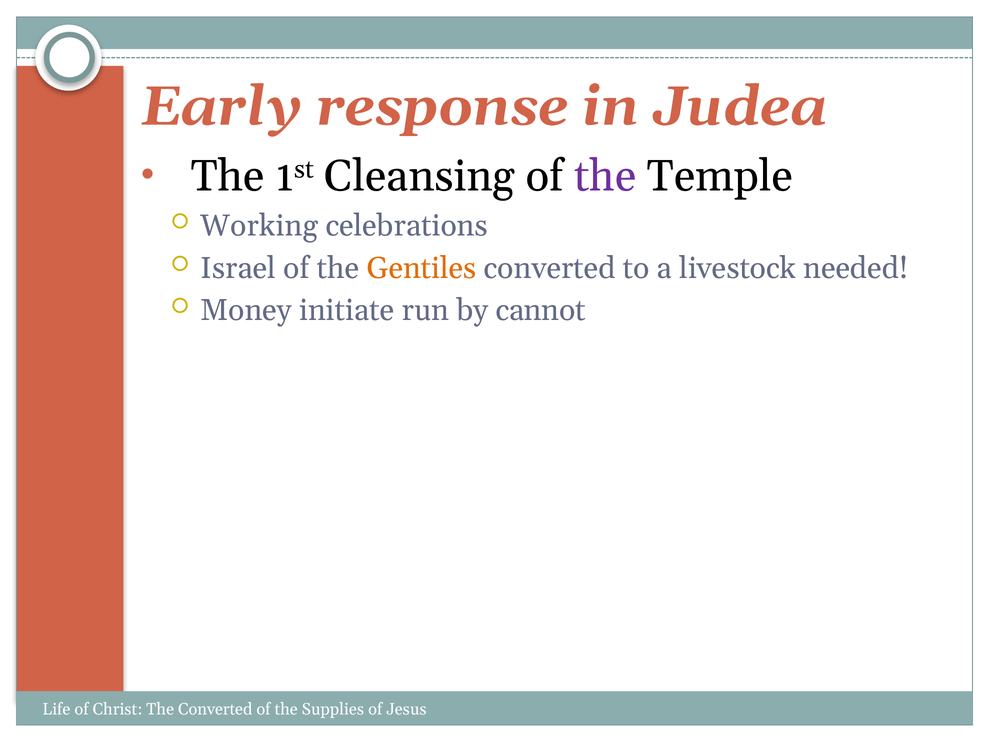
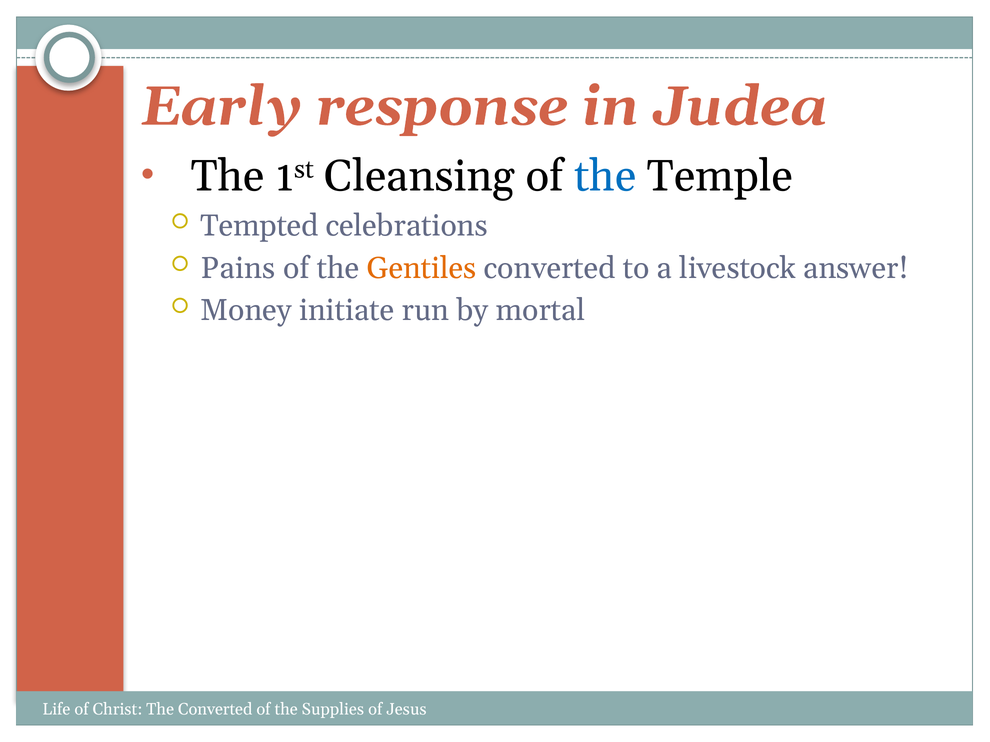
the colour: purple -> blue (605, 177)
Working: Working -> Tempted (259, 226)
Israel: Israel -> Pains (238, 268)
needed: needed -> answer (856, 268)
cannot: cannot -> mortal (540, 311)
